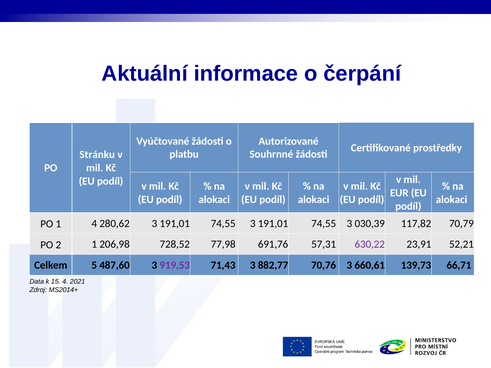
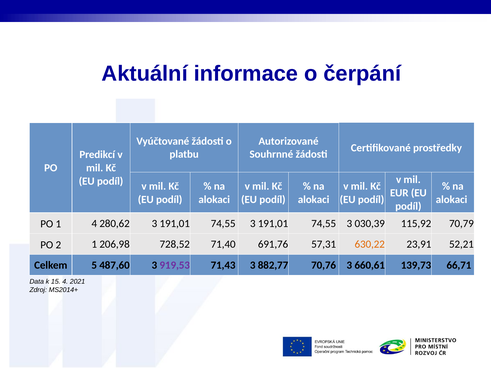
Stránku: Stránku -> Predikcí (97, 155)
117,82: 117,82 -> 115,92 (416, 224)
77,98: 77,98 -> 71,40 (223, 244)
630,22 colour: purple -> orange (370, 244)
